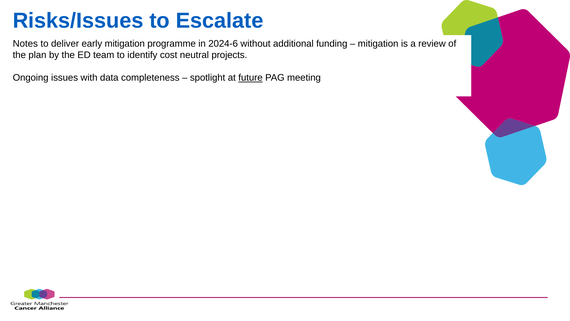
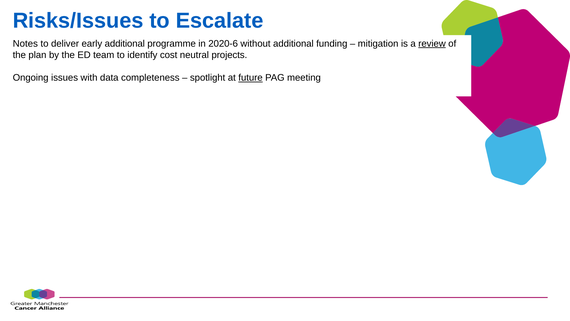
early mitigation: mitigation -> additional (125, 44)
2024-6: 2024-6 -> 2020-6 (223, 44)
review underline: none -> present (432, 44)
